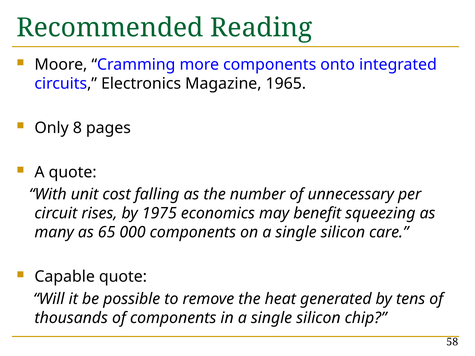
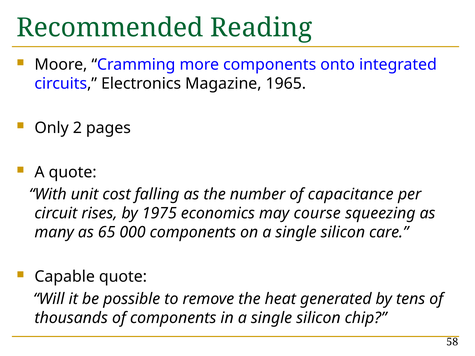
8: 8 -> 2 (77, 128)
unnecessary: unnecessary -> capacitance (351, 195)
benefit: benefit -> course (317, 214)
